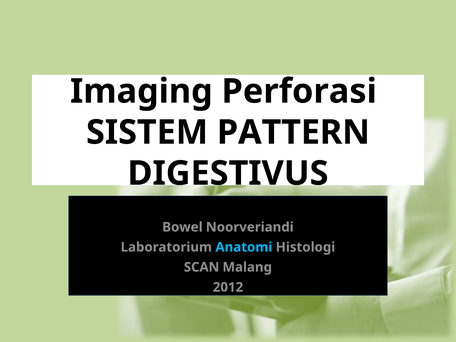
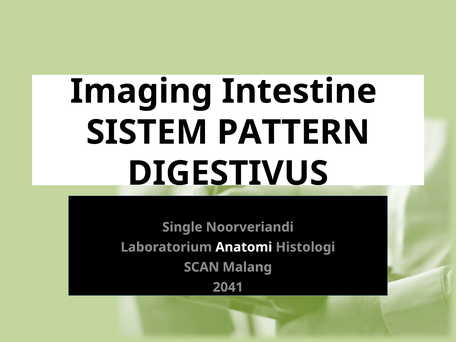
Perforasi: Perforasi -> Intestine (299, 91)
Bowel: Bowel -> Single (182, 227)
Anatomi colour: light blue -> white (244, 247)
2012: 2012 -> 2041 (228, 287)
